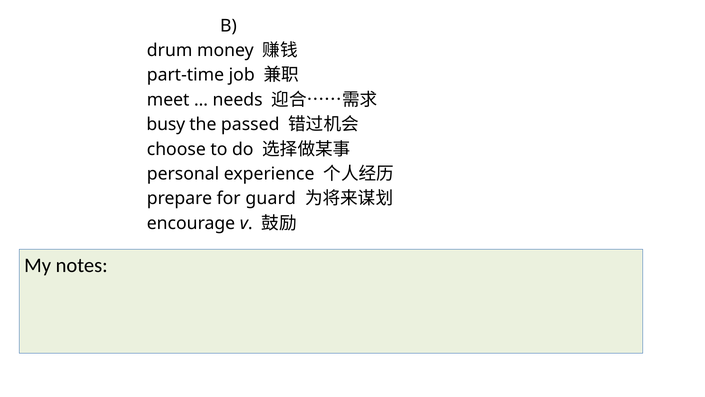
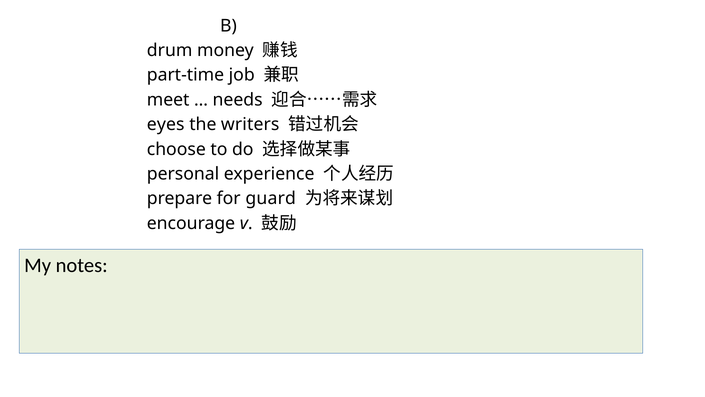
busy: busy -> eyes (166, 124)
passed: passed -> writers (250, 124)
